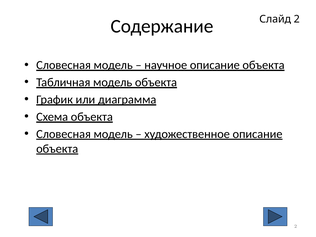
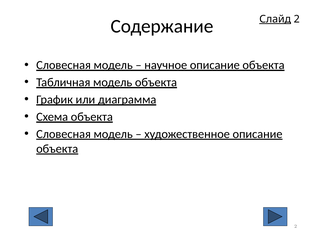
Слайд underline: none -> present (275, 19)
